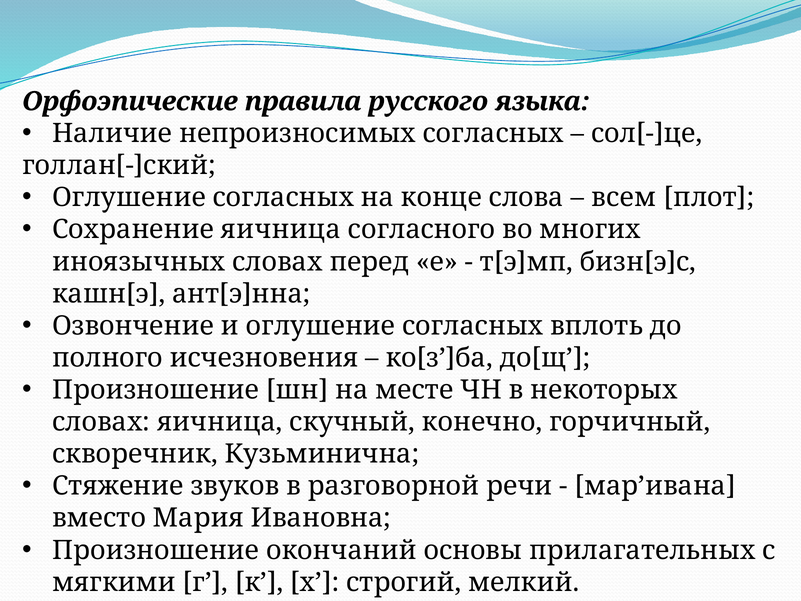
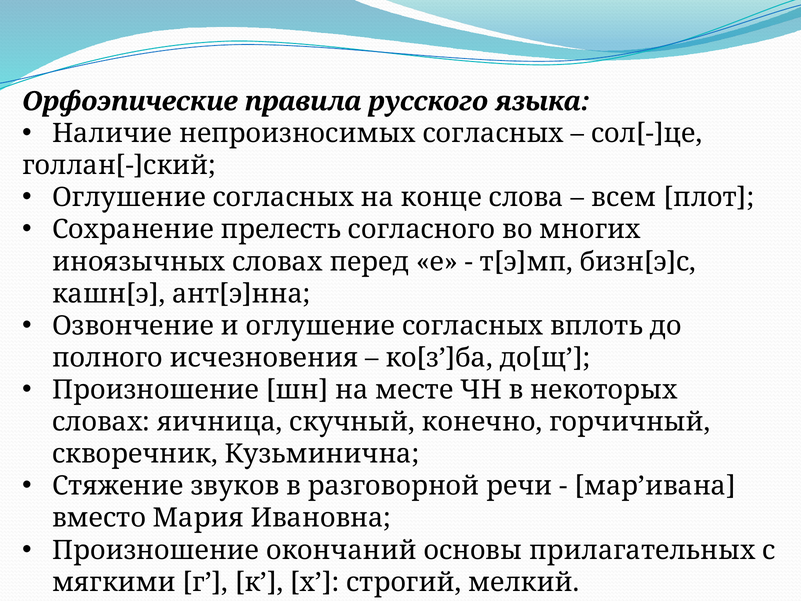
Сохранение яичница: яичница -> прелесть (281, 230)
